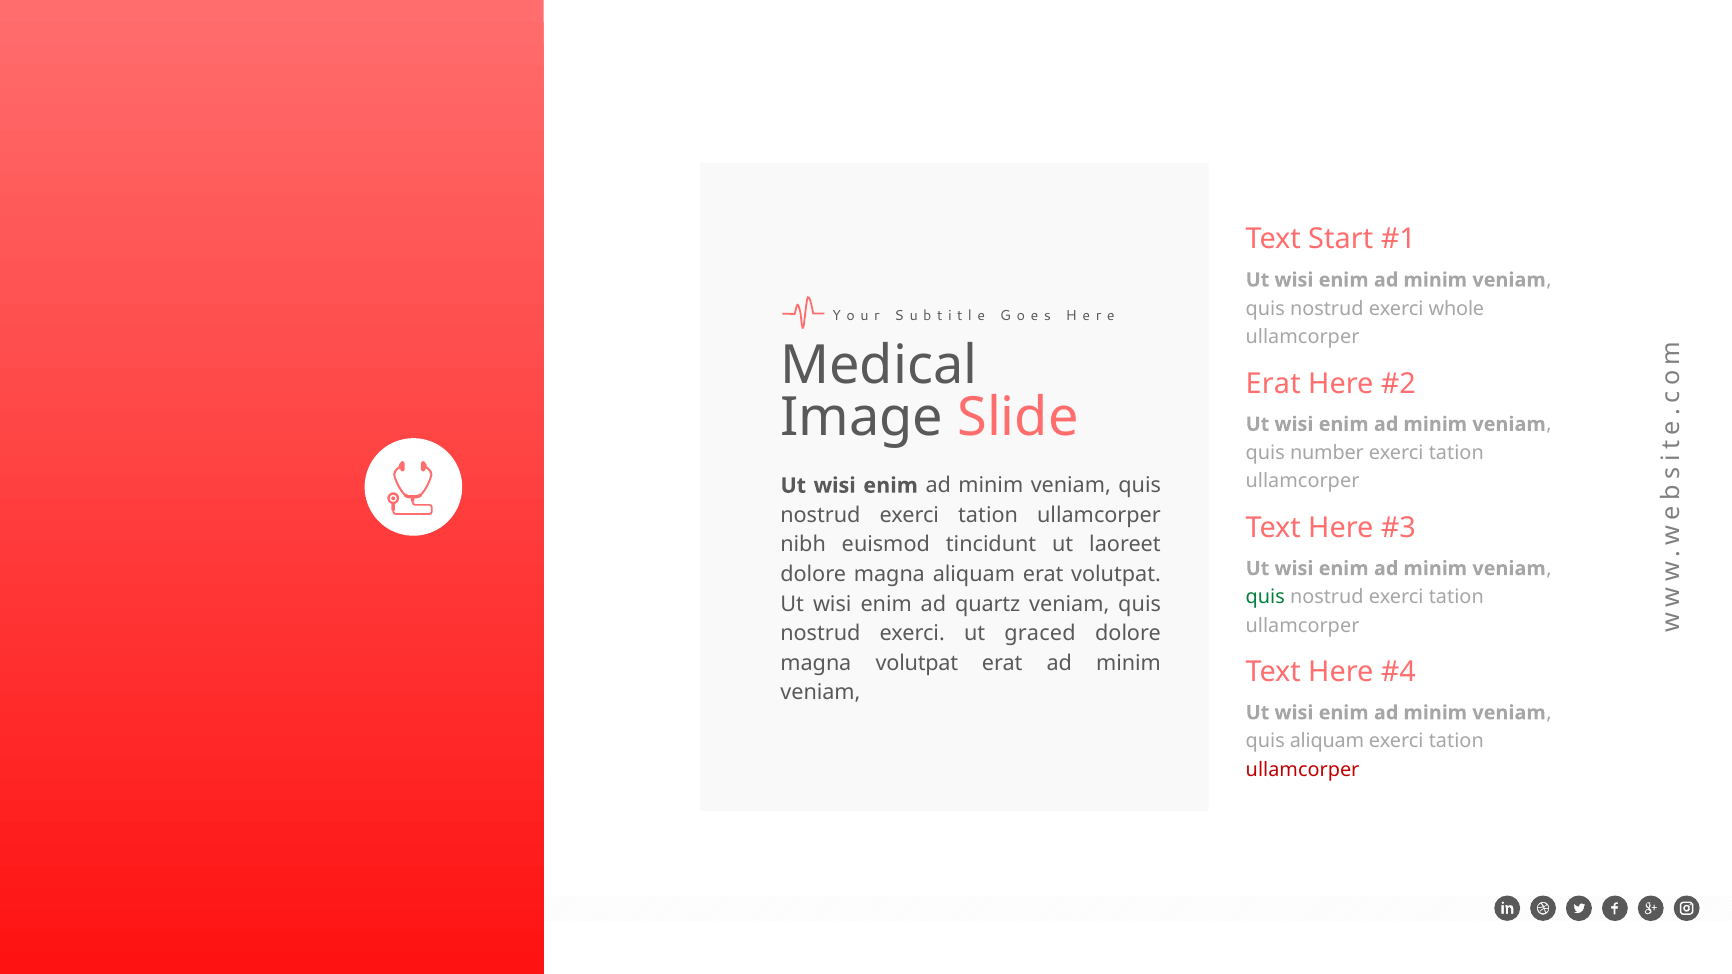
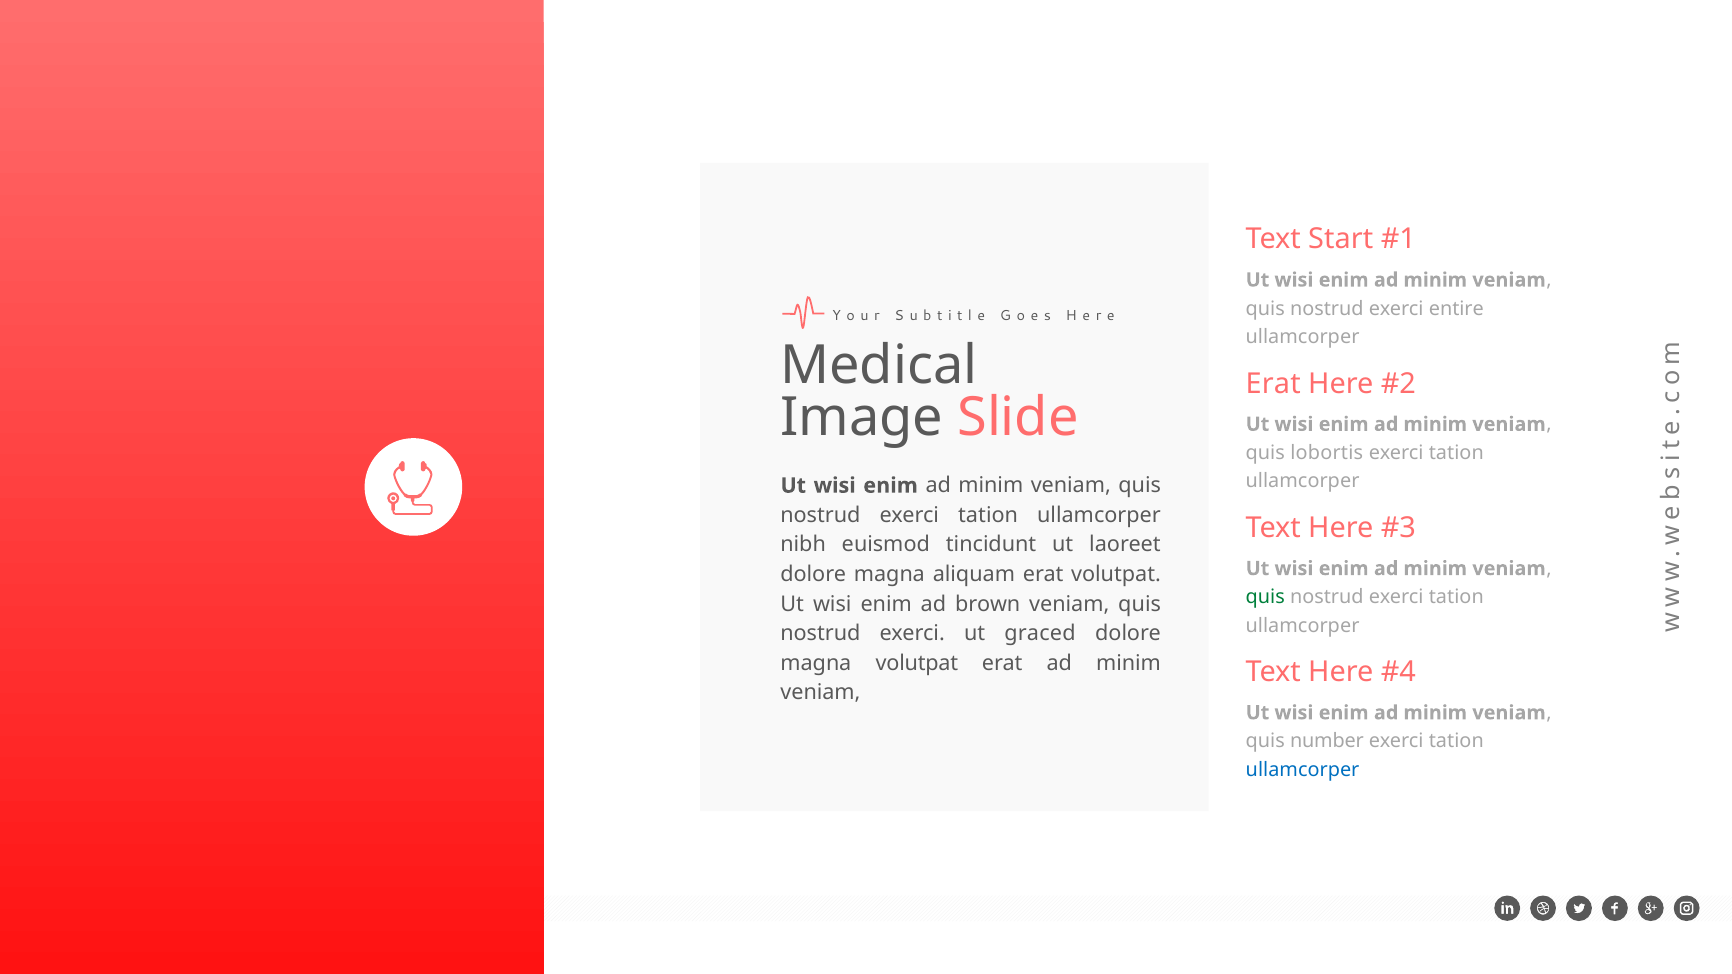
whole: whole -> entire (1456, 309)
number: number -> lobortis (1327, 453)
quartz: quartz -> brown (988, 604)
quis aliquam: aliquam -> number (1327, 742)
ullamcorper colour: red -> blue (1303, 770)
